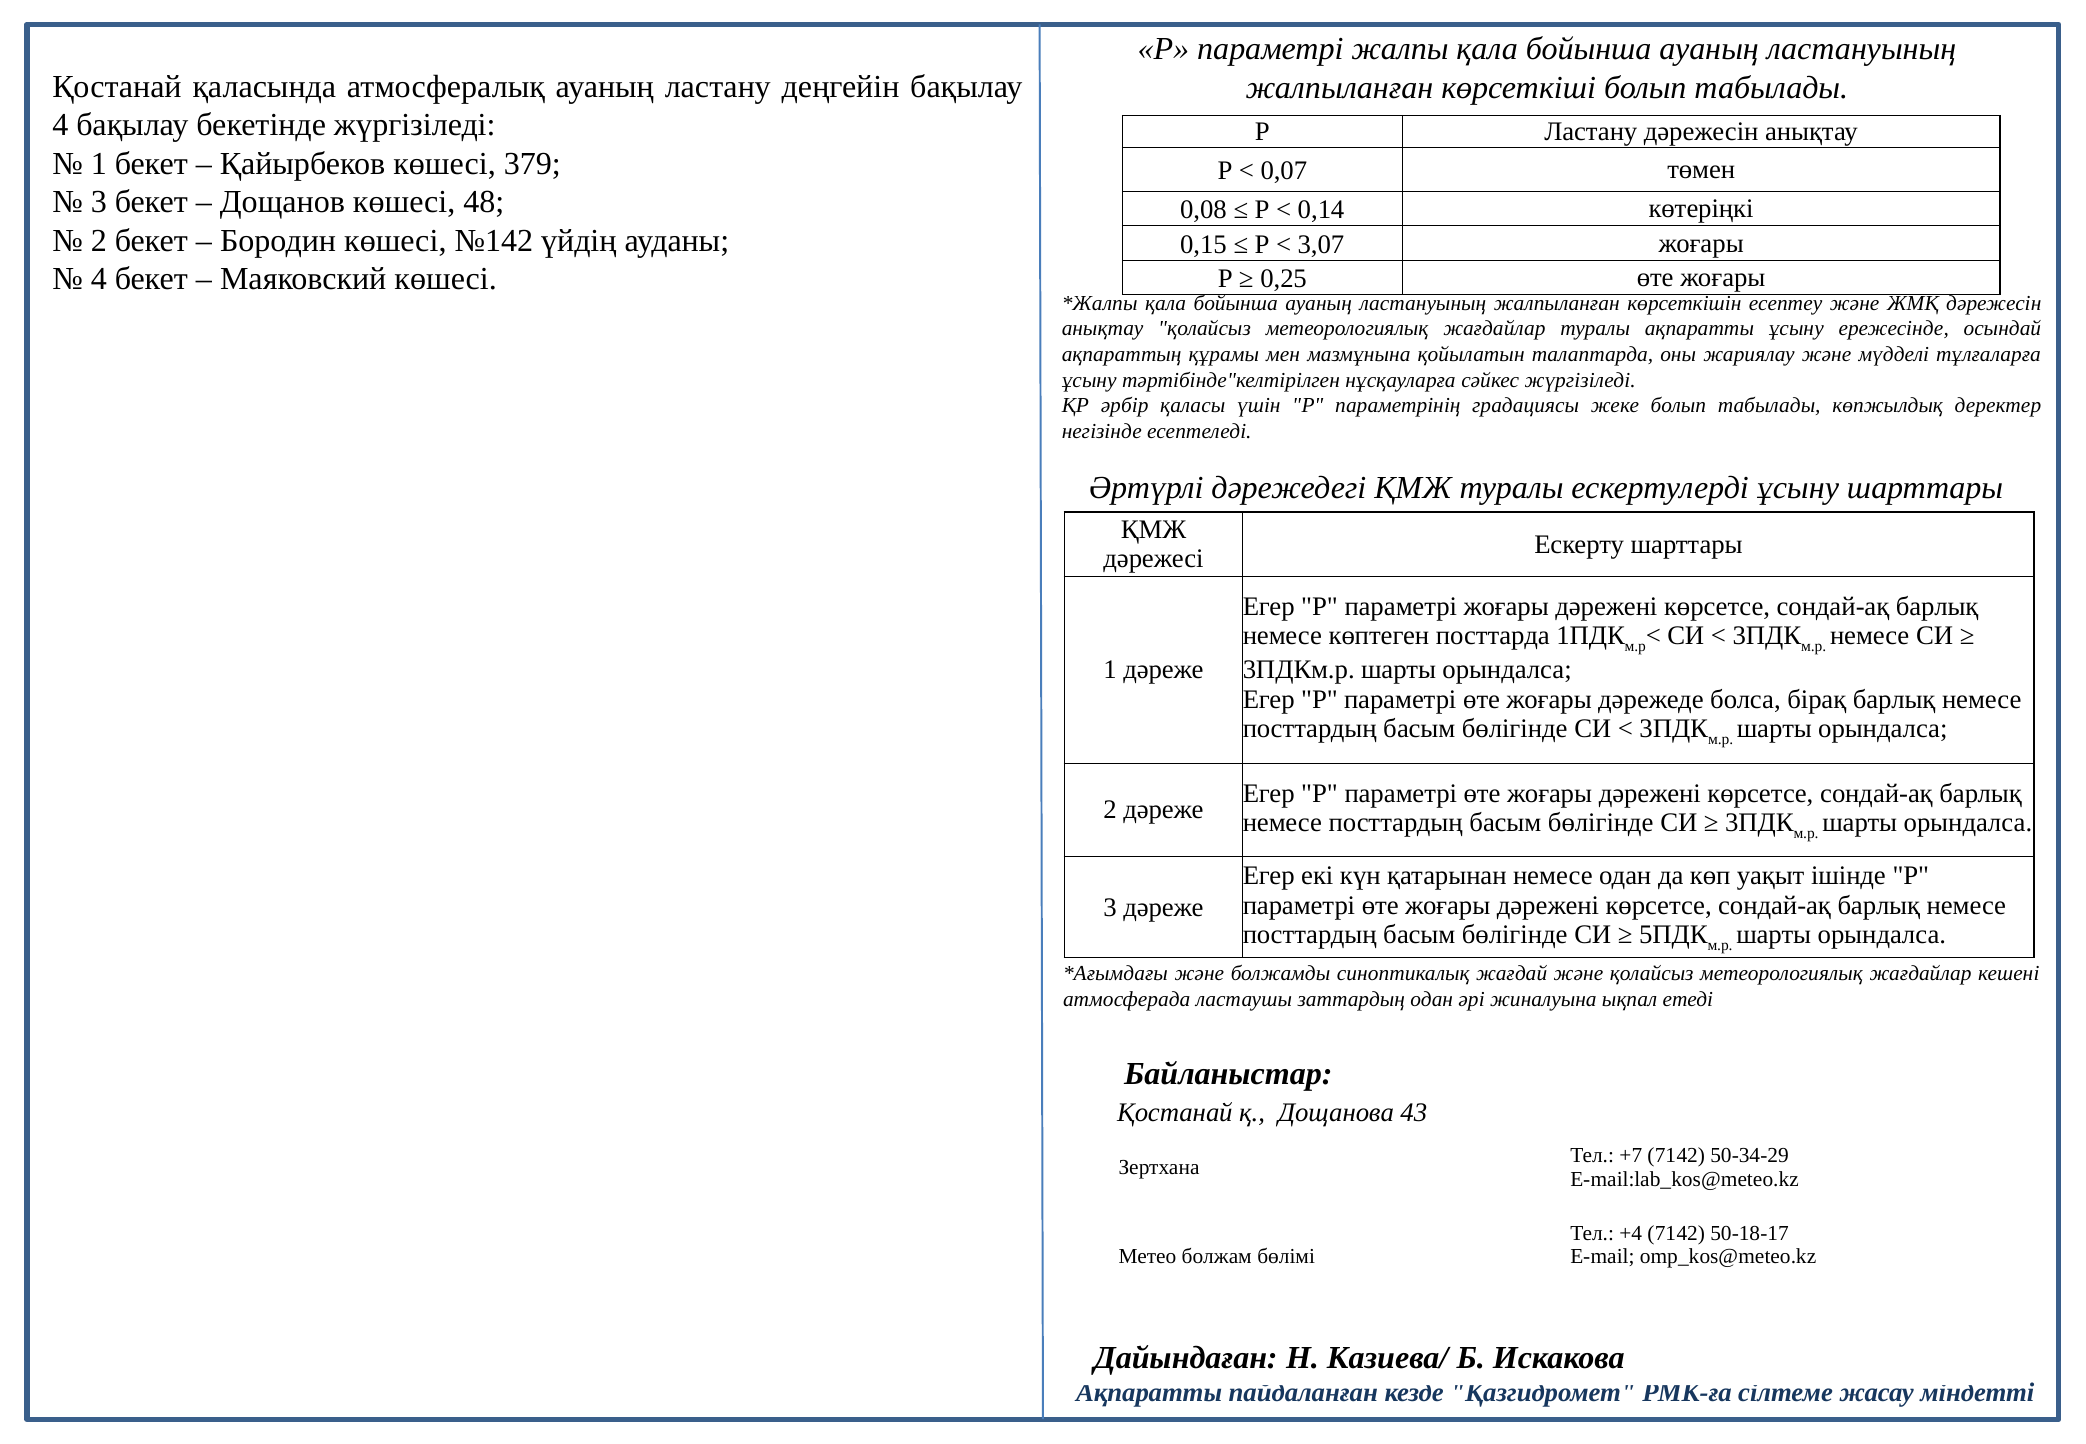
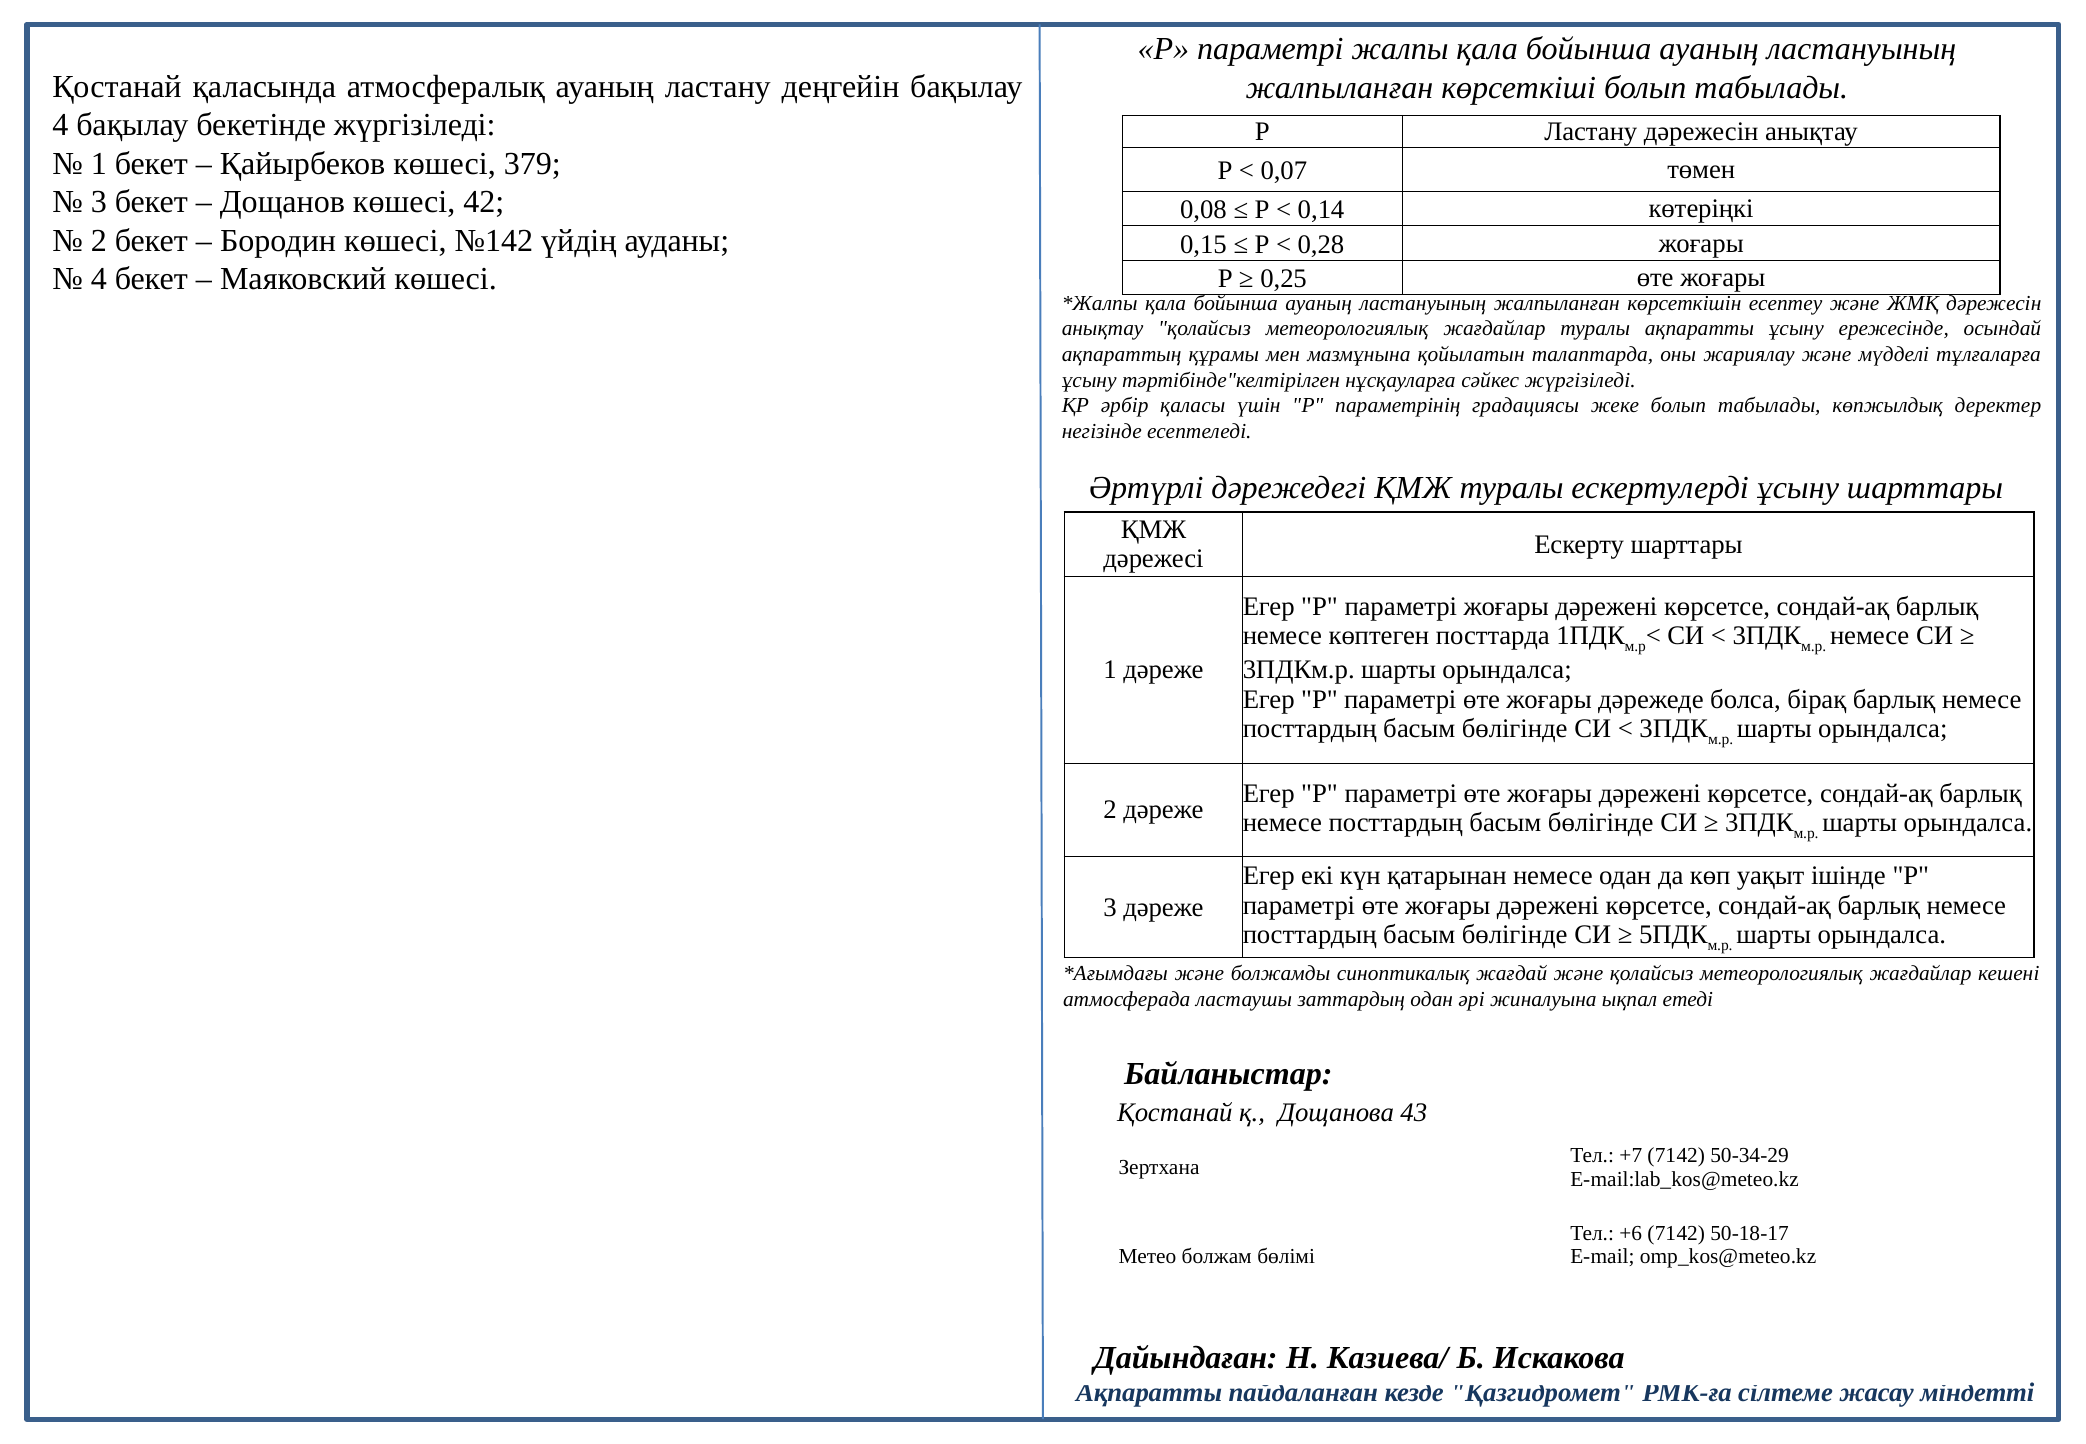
48: 48 -> 42 (484, 202)
3,07: 3,07 -> 0,28 (1321, 244)
+4: +4 -> +6 (1631, 1233)
